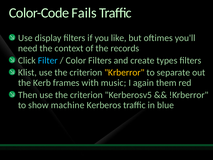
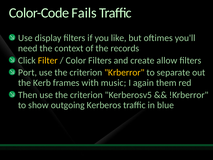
Filter colour: light blue -> yellow (48, 60)
types: types -> allow (167, 60)
Klist: Klist -> Port (27, 72)
machine: machine -> outgoing (68, 105)
